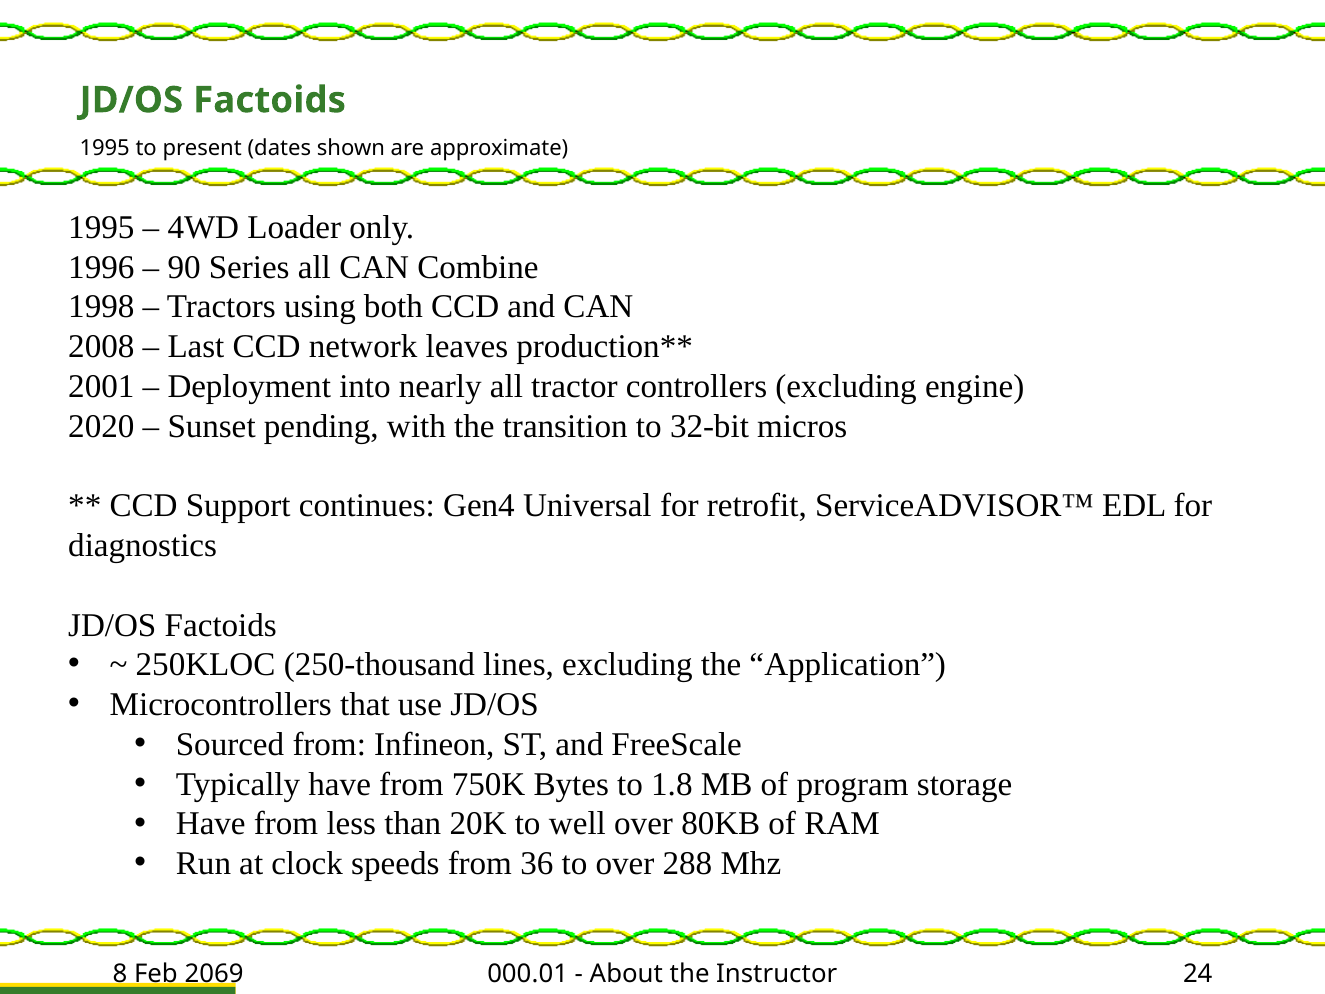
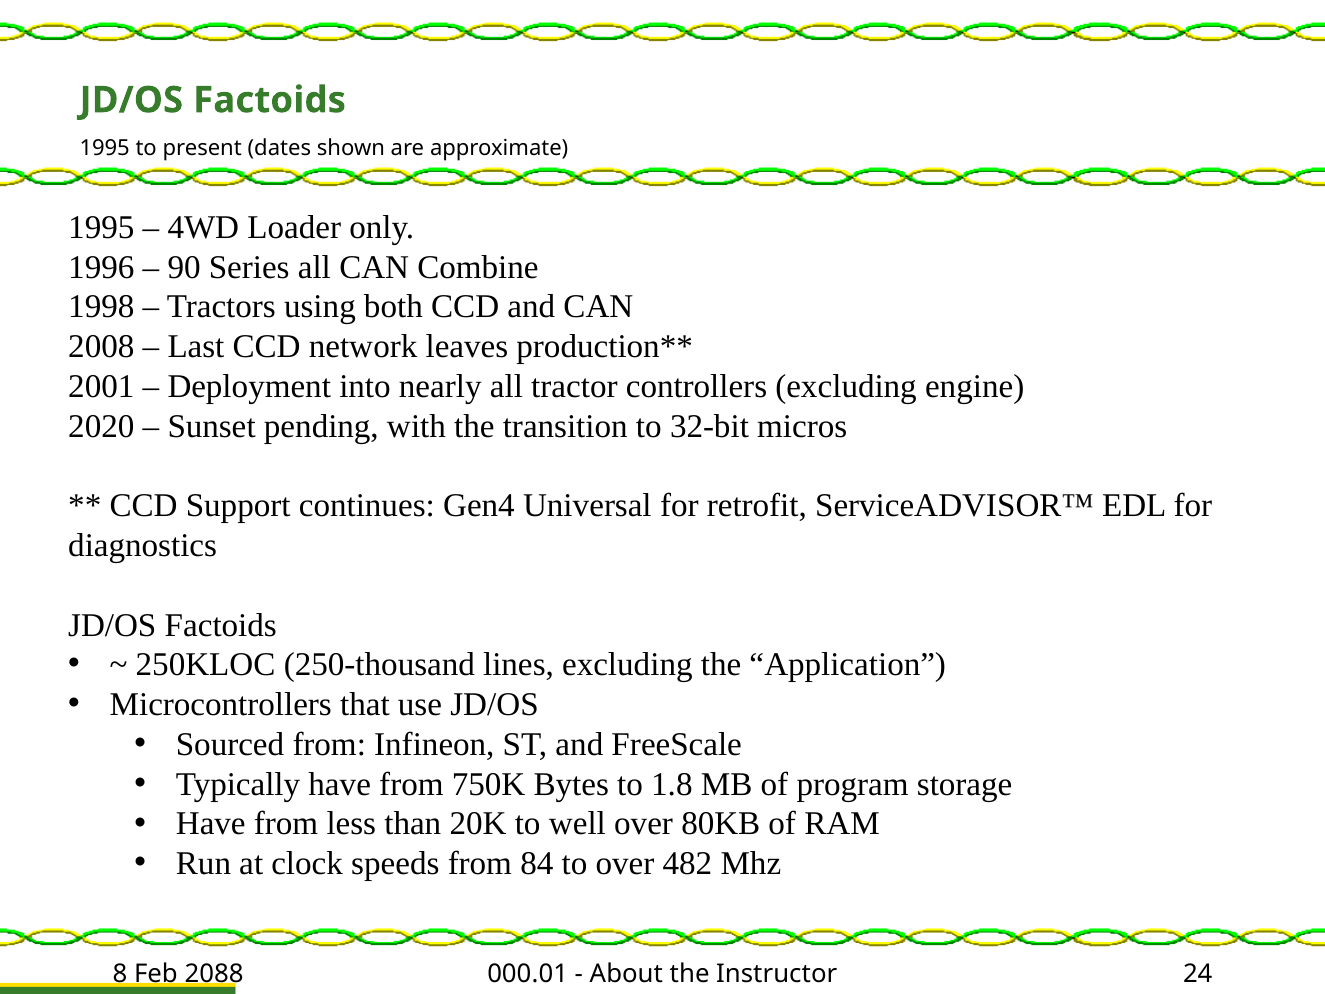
36: 36 -> 84 (537, 863)
288: 288 -> 482 (687, 863)
2069: 2069 -> 2088 (214, 973)
